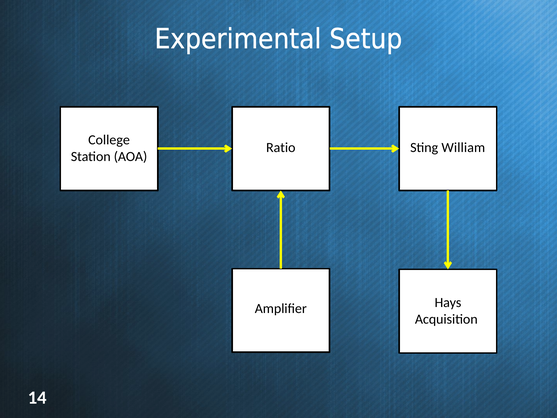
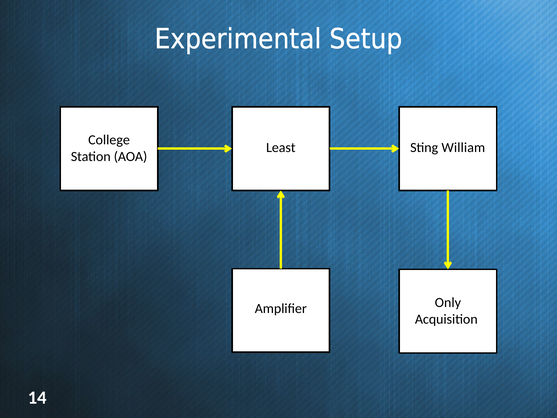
Ratio: Ratio -> Least (281, 147)
Hays: Hays -> Only (448, 302)
